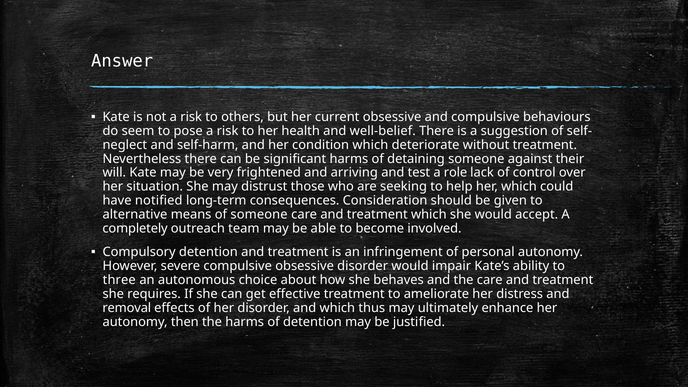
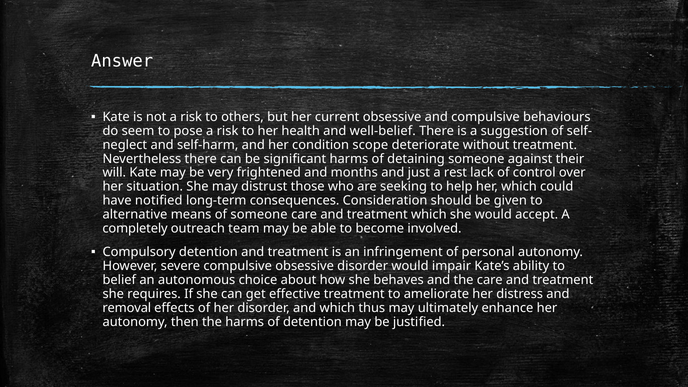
condition which: which -> scope (370, 145)
arriving: arriving -> months (354, 173)
test: test -> just (419, 173)
role: role -> rest (455, 173)
three: three -> belief (119, 280)
